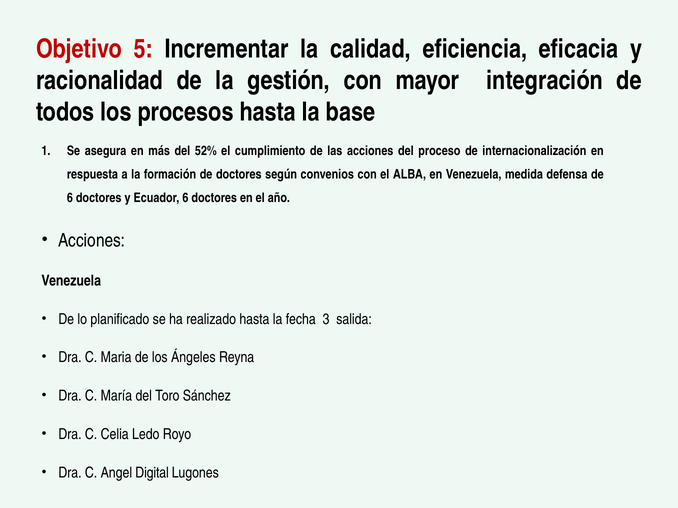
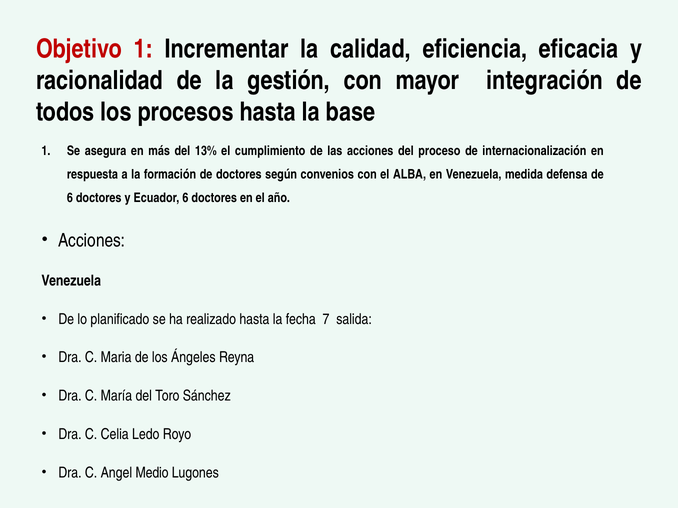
Objetivo 5: 5 -> 1 (143, 49)
52%: 52% -> 13% (206, 151)
3: 3 -> 7 (326, 319)
Digital: Digital -> Medio (152, 473)
